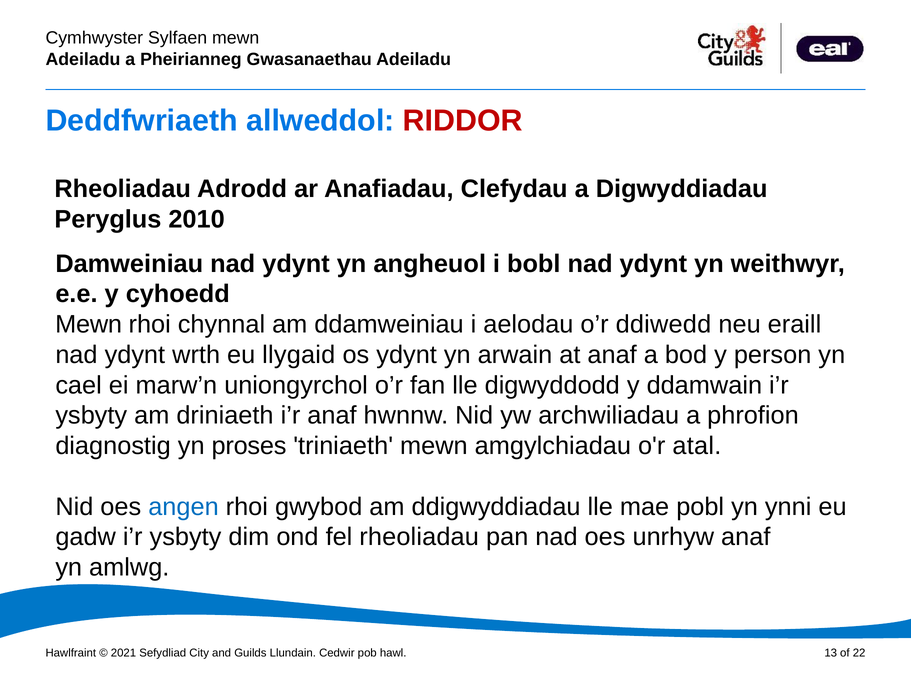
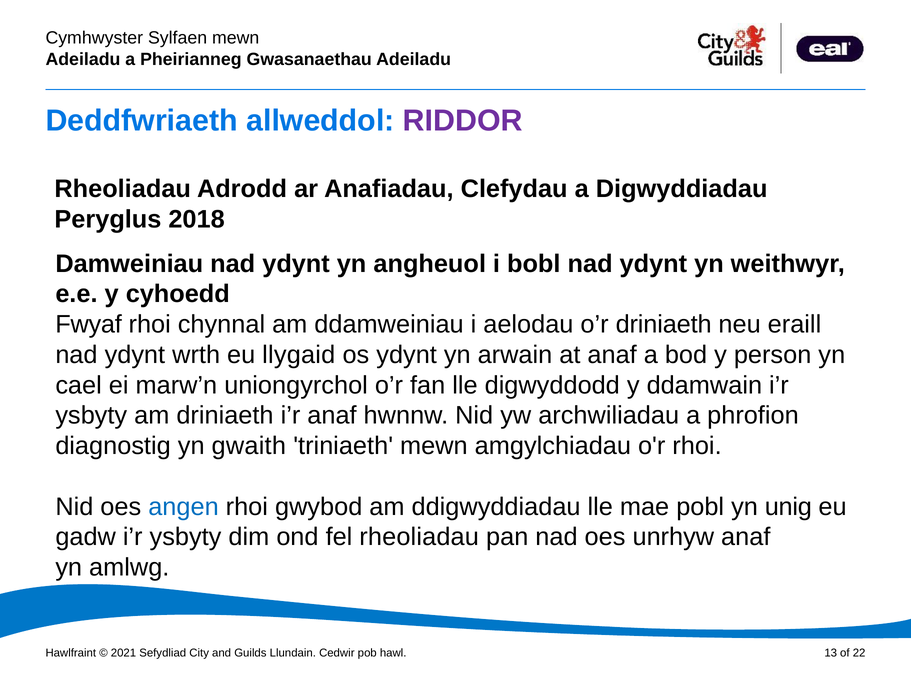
RIDDOR colour: red -> purple (463, 121)
2010: 2010 -> 2018 (197, 219)
Mewn: Mewn -> Fwyaf (89, 325)
o’r ddiwedd: ddiwedd -> driniaeth (664, 325)
proses: proses -> gwaith (249, 446)
o'r atal: atal -> rhoi (697, 446)
ynni: ynni -> unig (788, 507)
